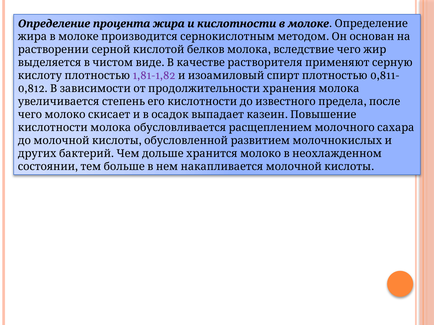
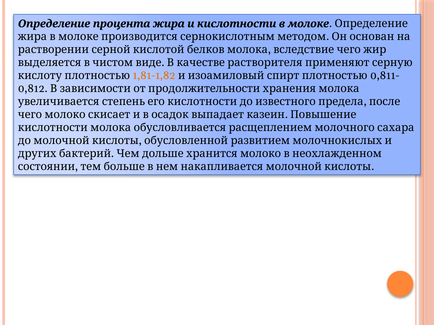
1,81-1,82 colour: purple -> orange (154, 76)
